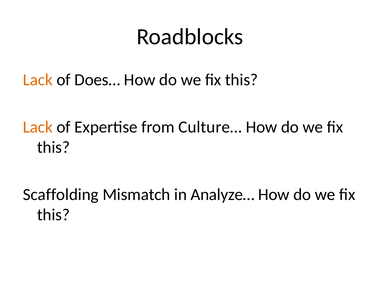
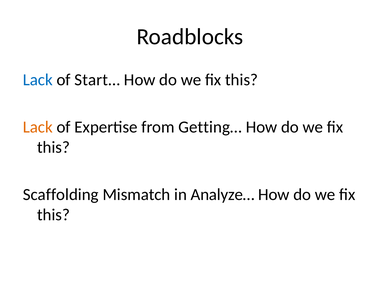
Lack colour: orange -> blue (38, 80)
Does…: Does… -> Start… (97, 80)
Culture…: Culture… -> Getting… (210, 127)
